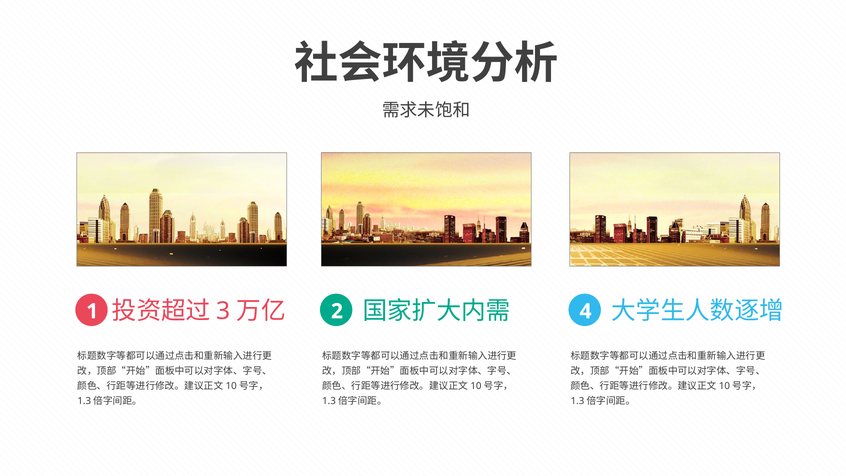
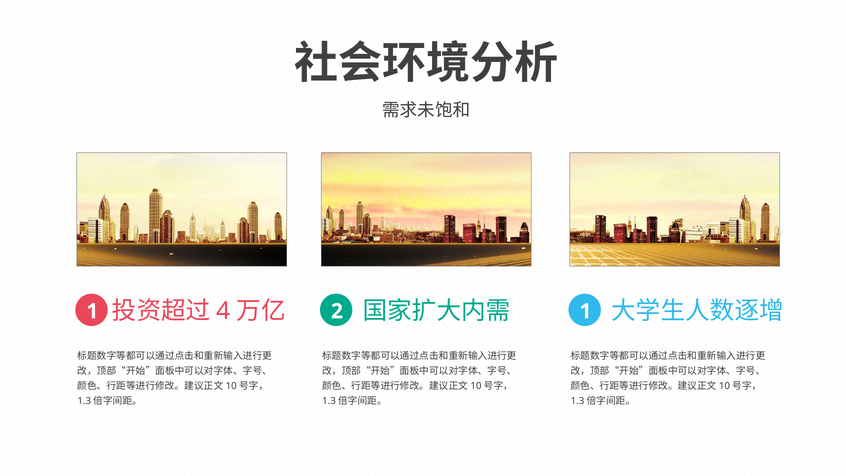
3: 3 -> 4 (223, 311)
4: 4 -> 1 (586, 311)
